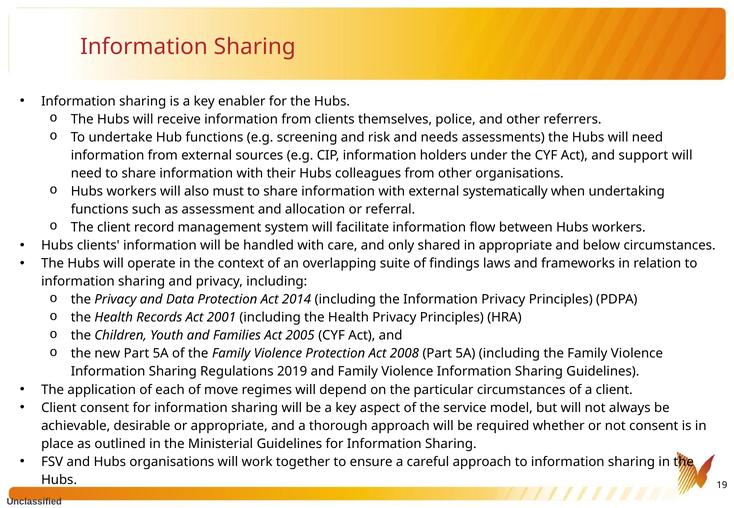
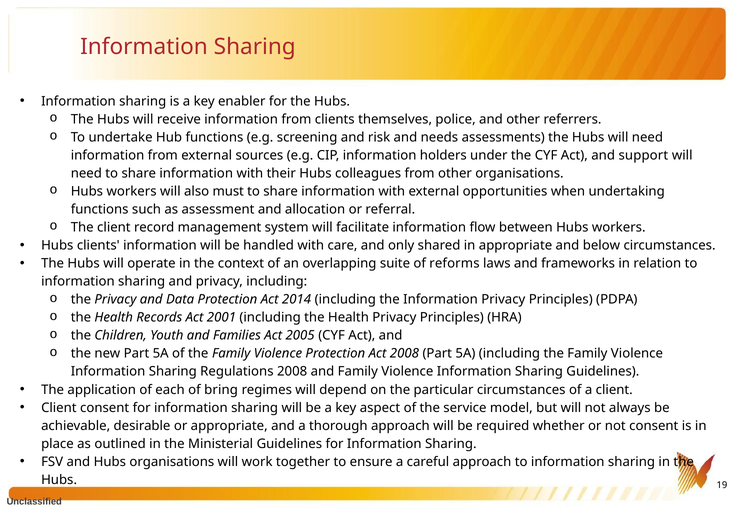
systematically: systematically -> opportunities (505, 191)
findings: findings -> reforms (454, 264)
Regulations 2019: 2019 -> 2008 (292, 372)
move: move -> bring (221, 390)
